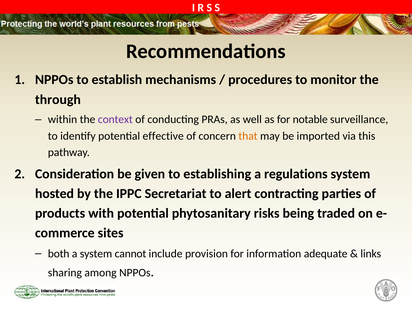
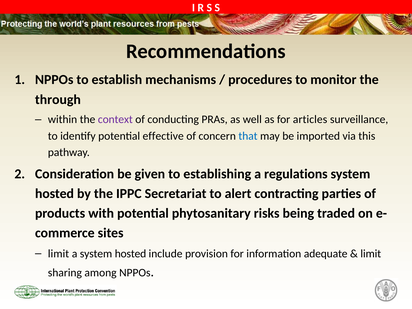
notable: notable -> articles (310, 120)
that colour: orange -> blue (248, 136)
both: both -> limit (59, 254)
a system cannot: cannot -> hosted (131, 254)
links: links -> limit (371, 254)
